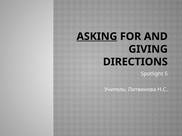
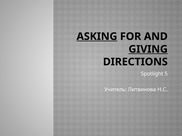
GIVING underline: none -> present (148, 49)
